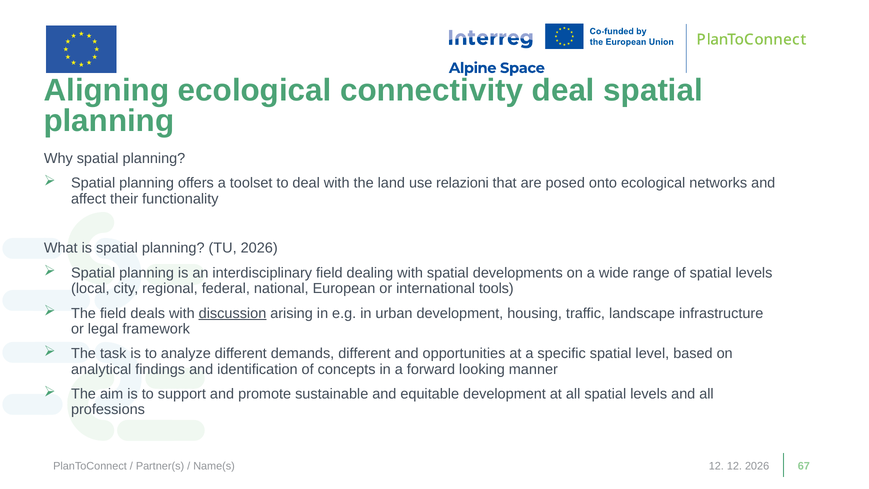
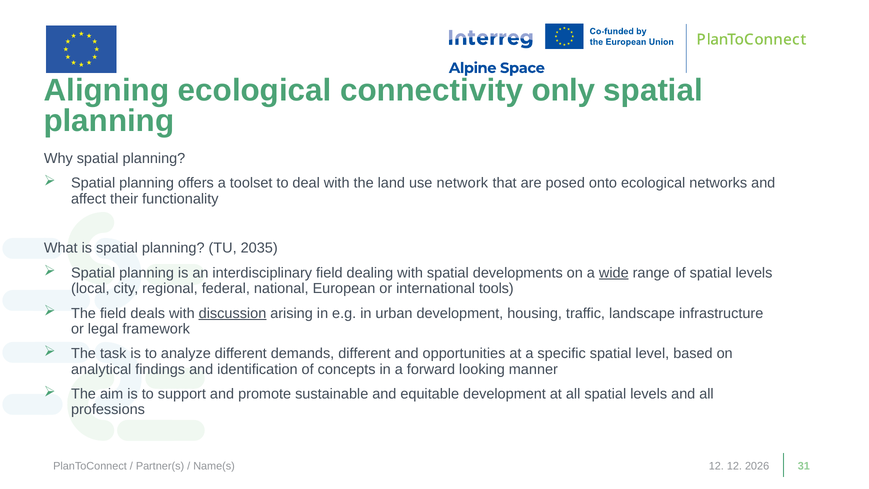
connectivity deal: deal -> only (563, 90)
relazioni: relazioni -> network (462, 183)
TU 2026: 2026 -> 2035 (259, 248)
wide underline: none -> present (614, 273)
67: 67 -> 31 (804, 466)
